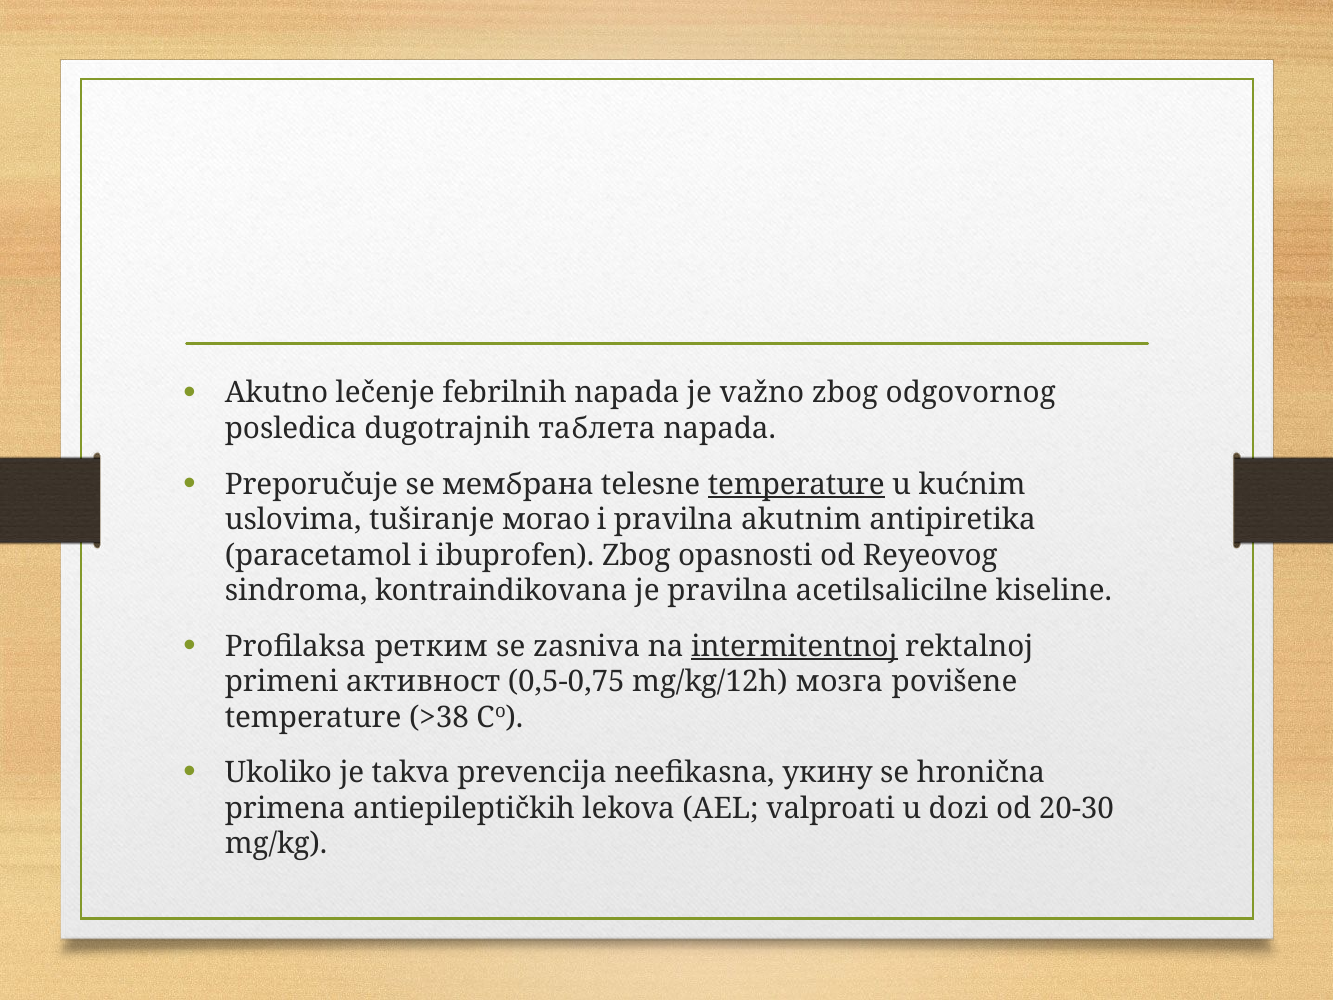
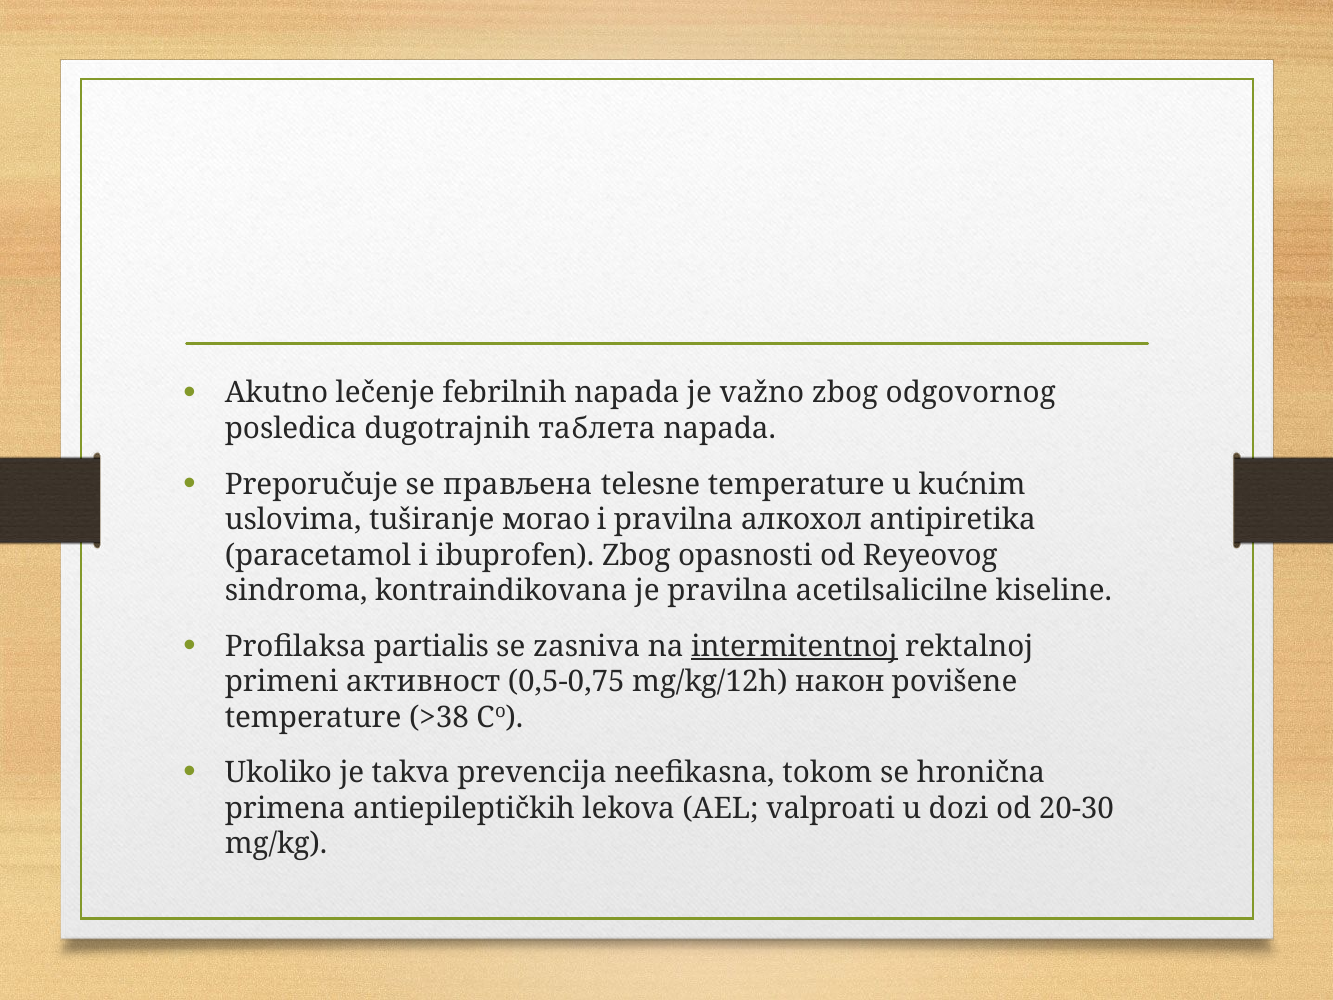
мембрана: мембрана -> прављена (518, 484)
temperature underline: present -> none (796, 484)
akutnim: akutnim -> алкохол (801, 520)
ретким: ретким -> partialis (431, 646)
мозга: мозга -> након (840, 682)
укину: укину -> tokom (827, 773)
